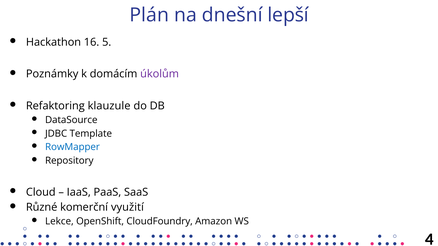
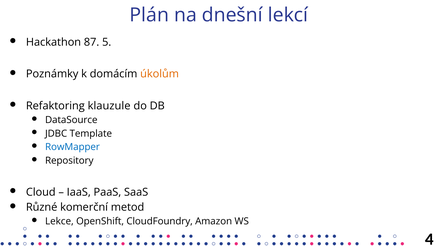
lepší: lepší -> lekcí (288, 15)
16: 16 -> 87 (92, 42)
úkolům colour: purple -> orange (160, 74)
využití: využití -> metod (128, 208)
